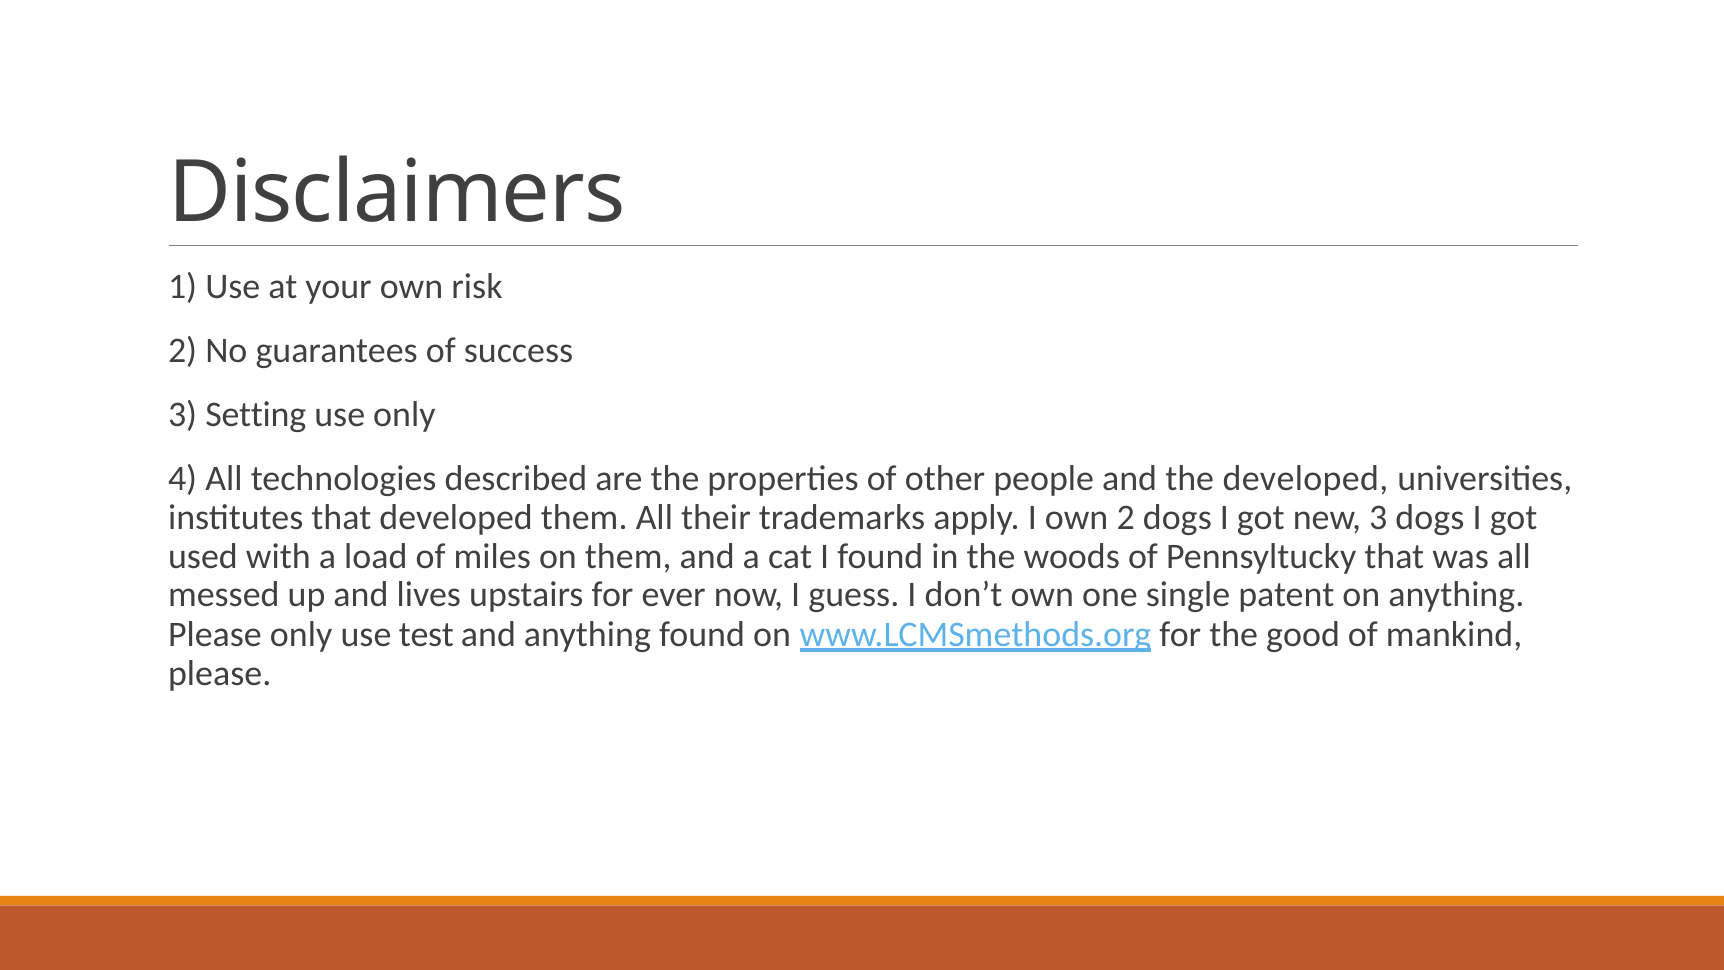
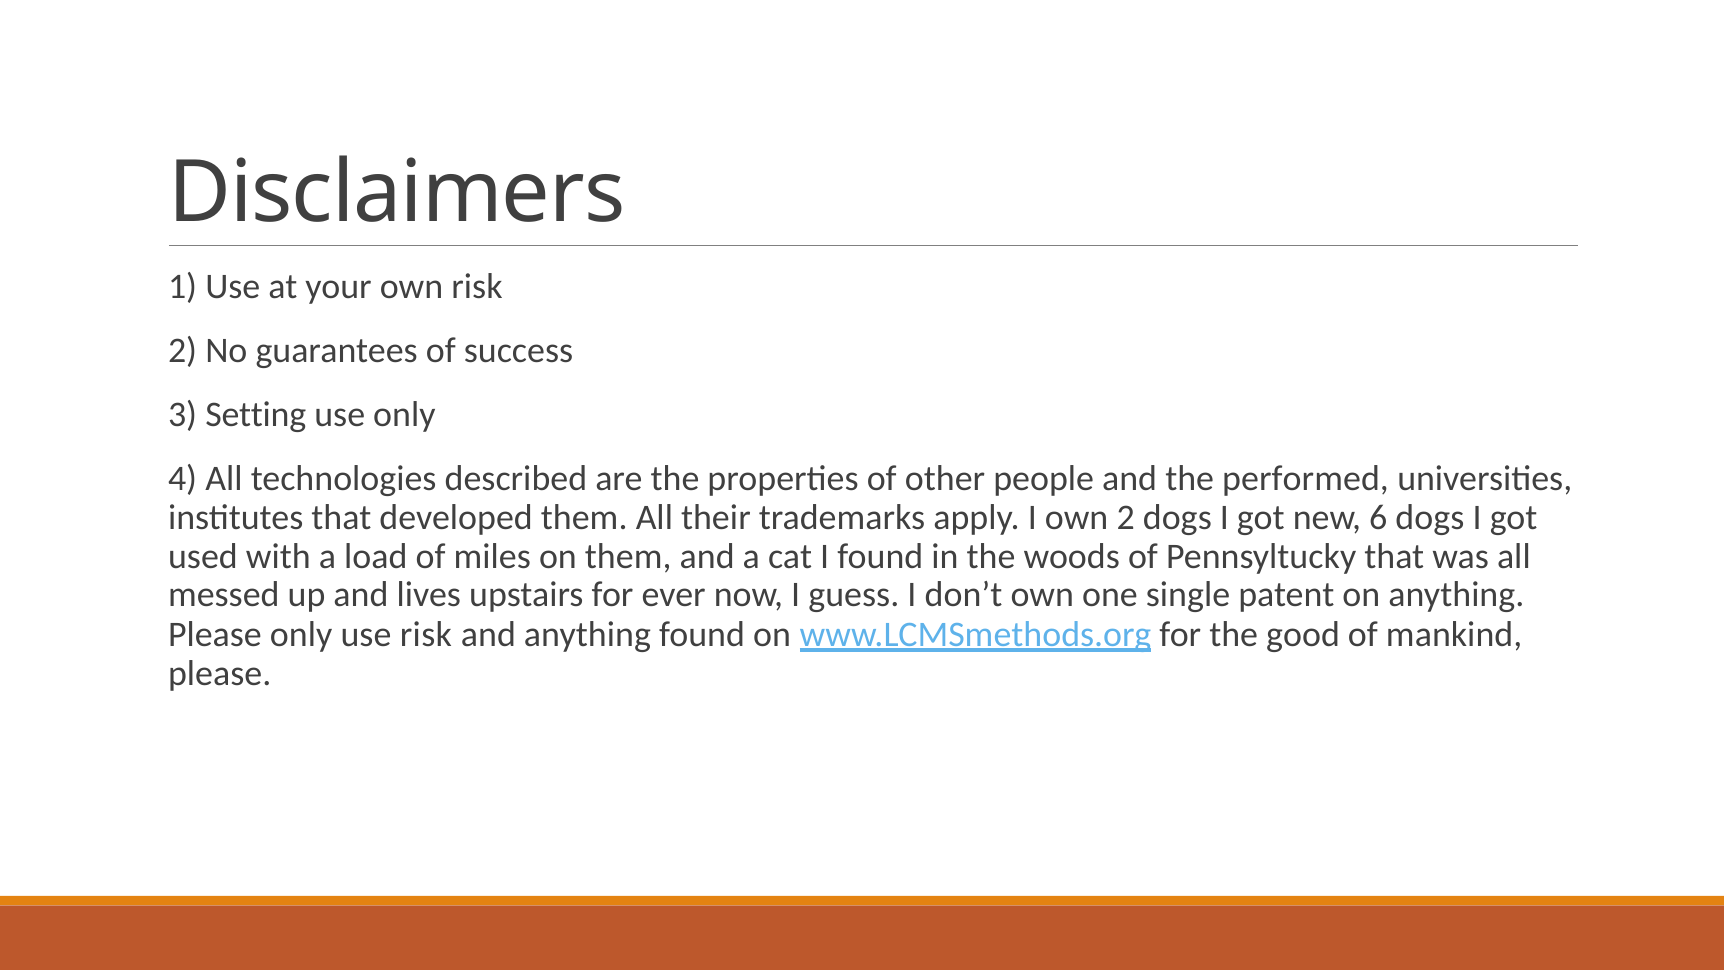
the developed: developed -> performed (1306, 478)
new 3: 3 -> 6 (1378, 517)
use test: test -> risk (426, 634)
